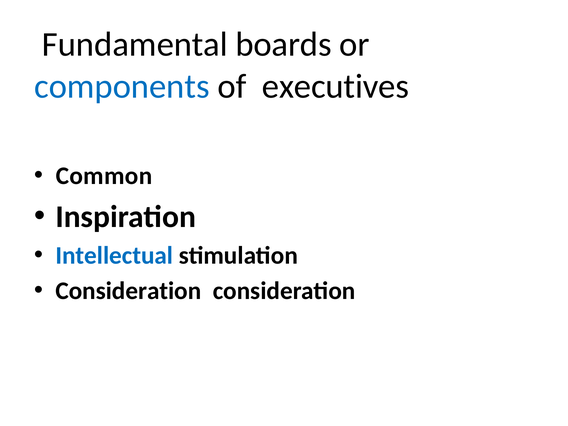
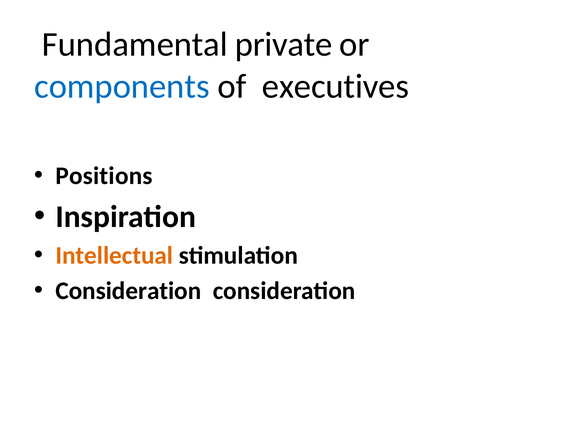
boards: boards -> private (284, 45)
Common: Common -> Positions (104, 176)
Intellectual colour: blue -> orange (114, 255)
